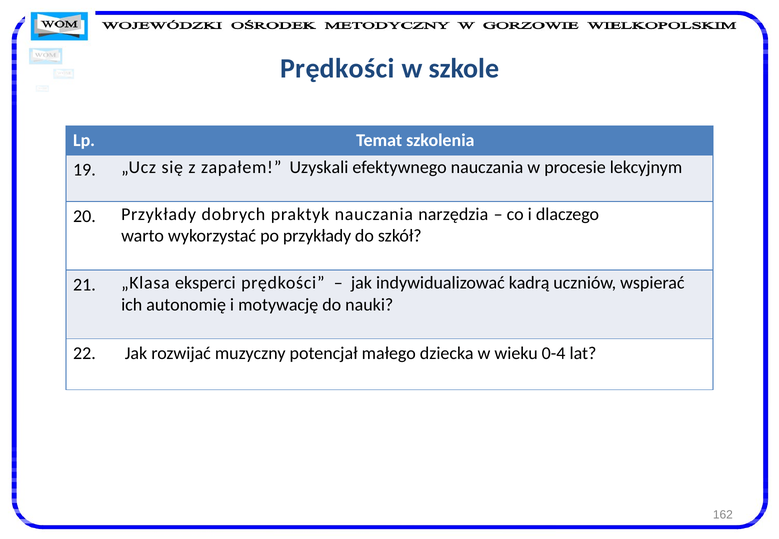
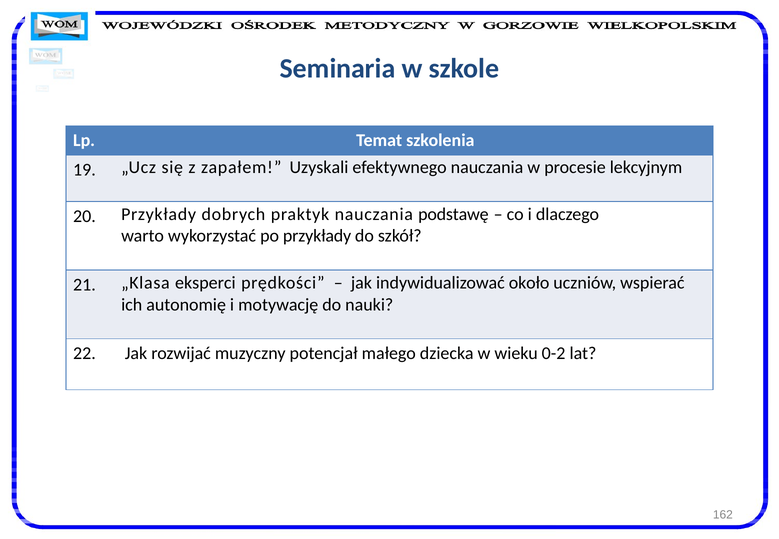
Prędkości: Prędkości -> Seminaria (338, 68)
narzędzia: narzędzia -> podstawę (453, 214)
kadrą: kadrą -> około (529, 283)
0-4: 0-4 -> 0-2 (554, 354)
